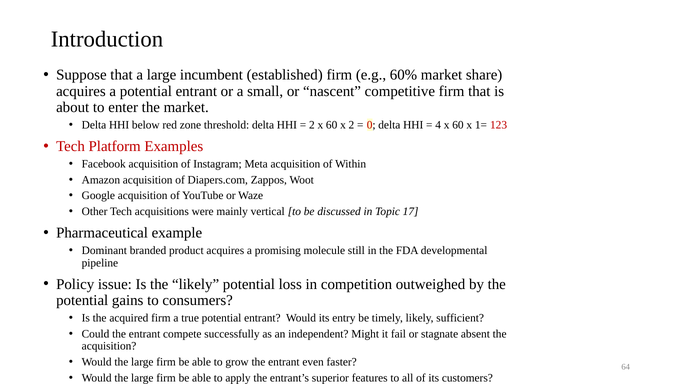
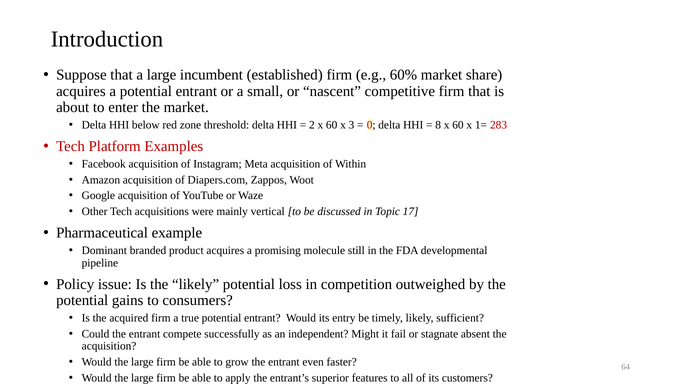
x 2: 2 -> 3 (351, 125)
4: 4 -> 8 (438, 125)
123: 123 -> 283 (499, 125)
